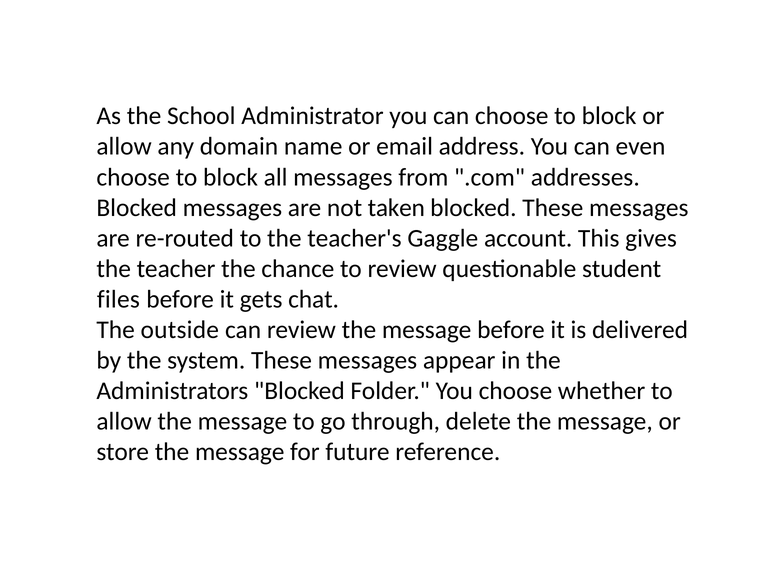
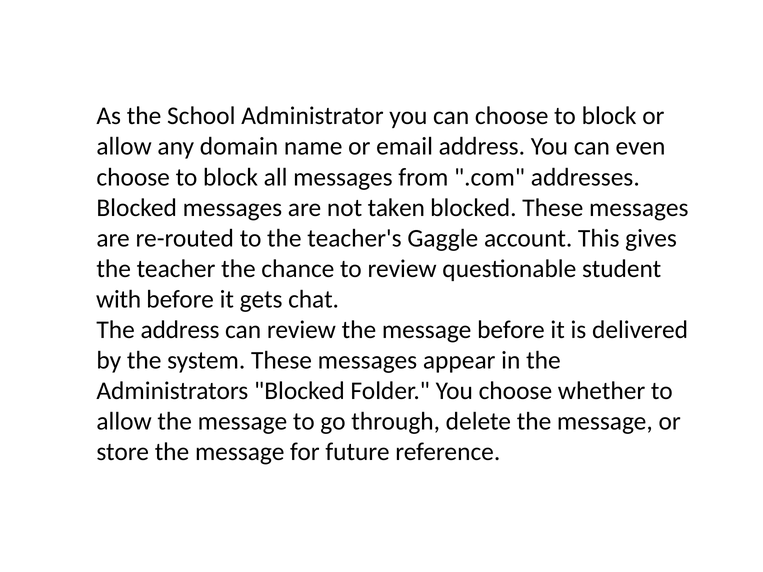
files: files -> with (119, 299)
The outside: outside -> address (180, 330)
